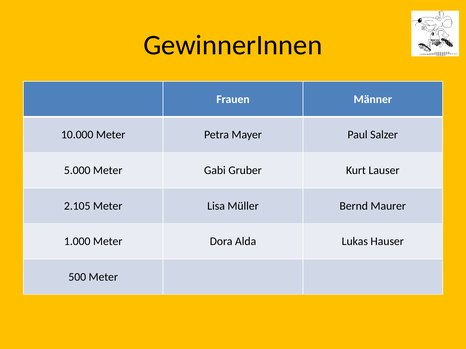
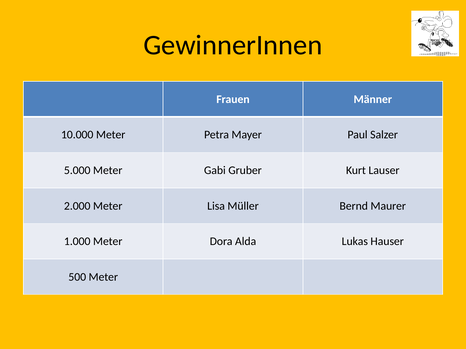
2.105: 2.105 -> 2.000 (77, 206)
